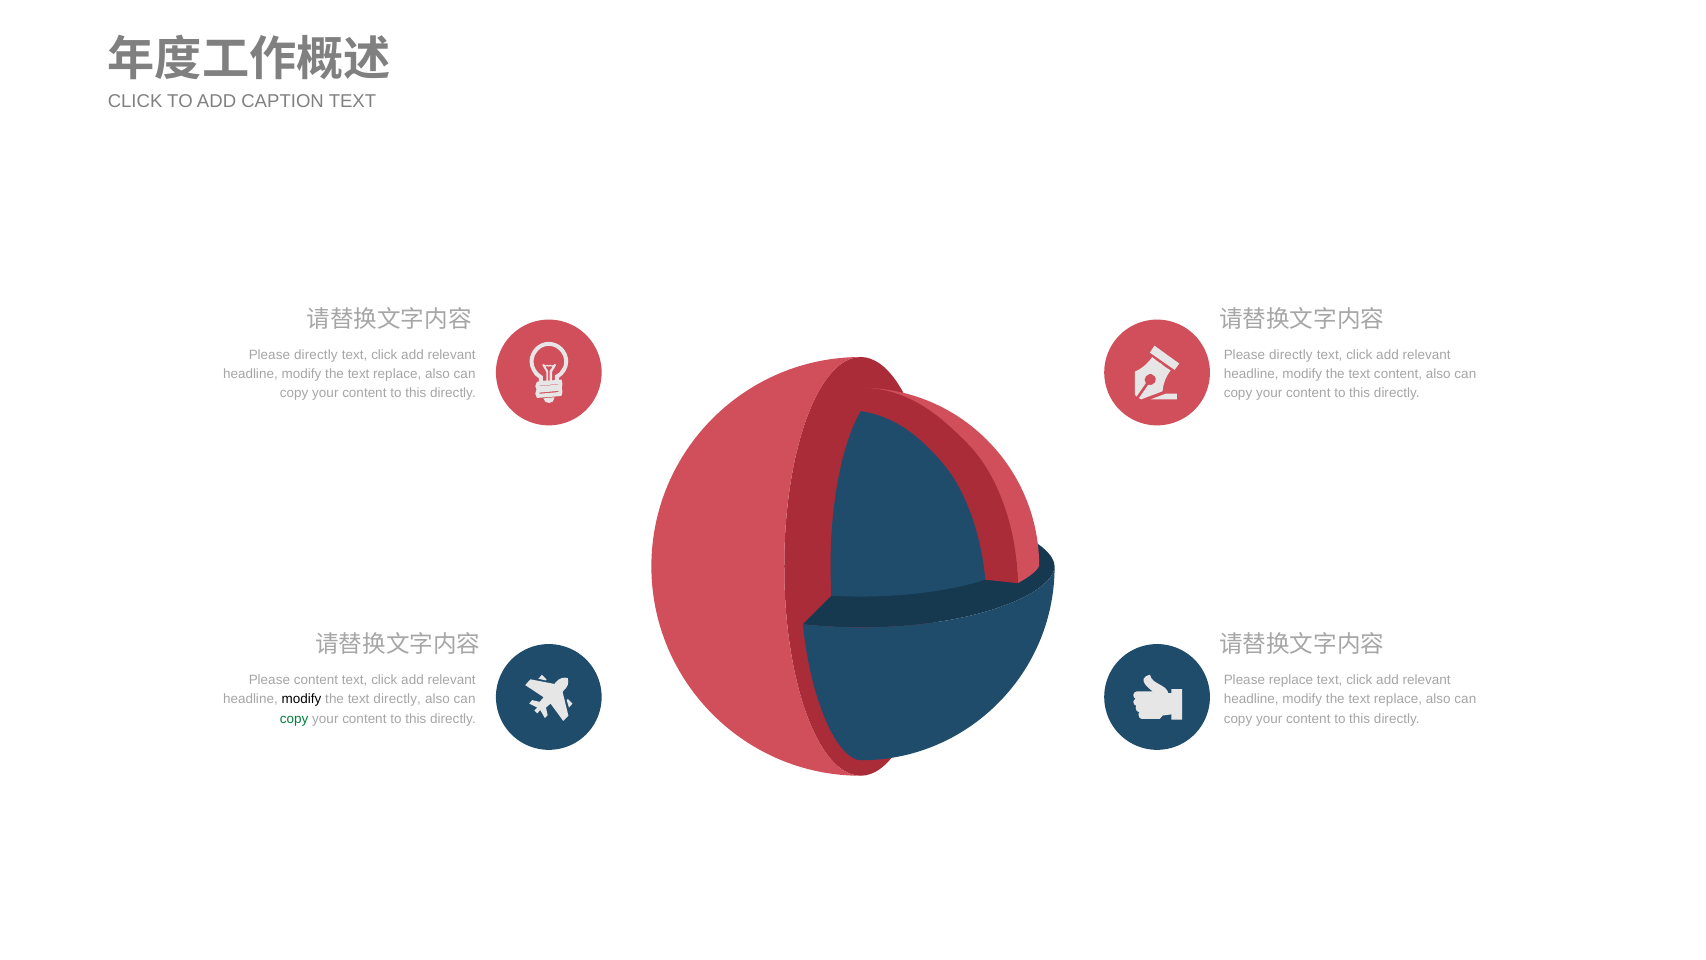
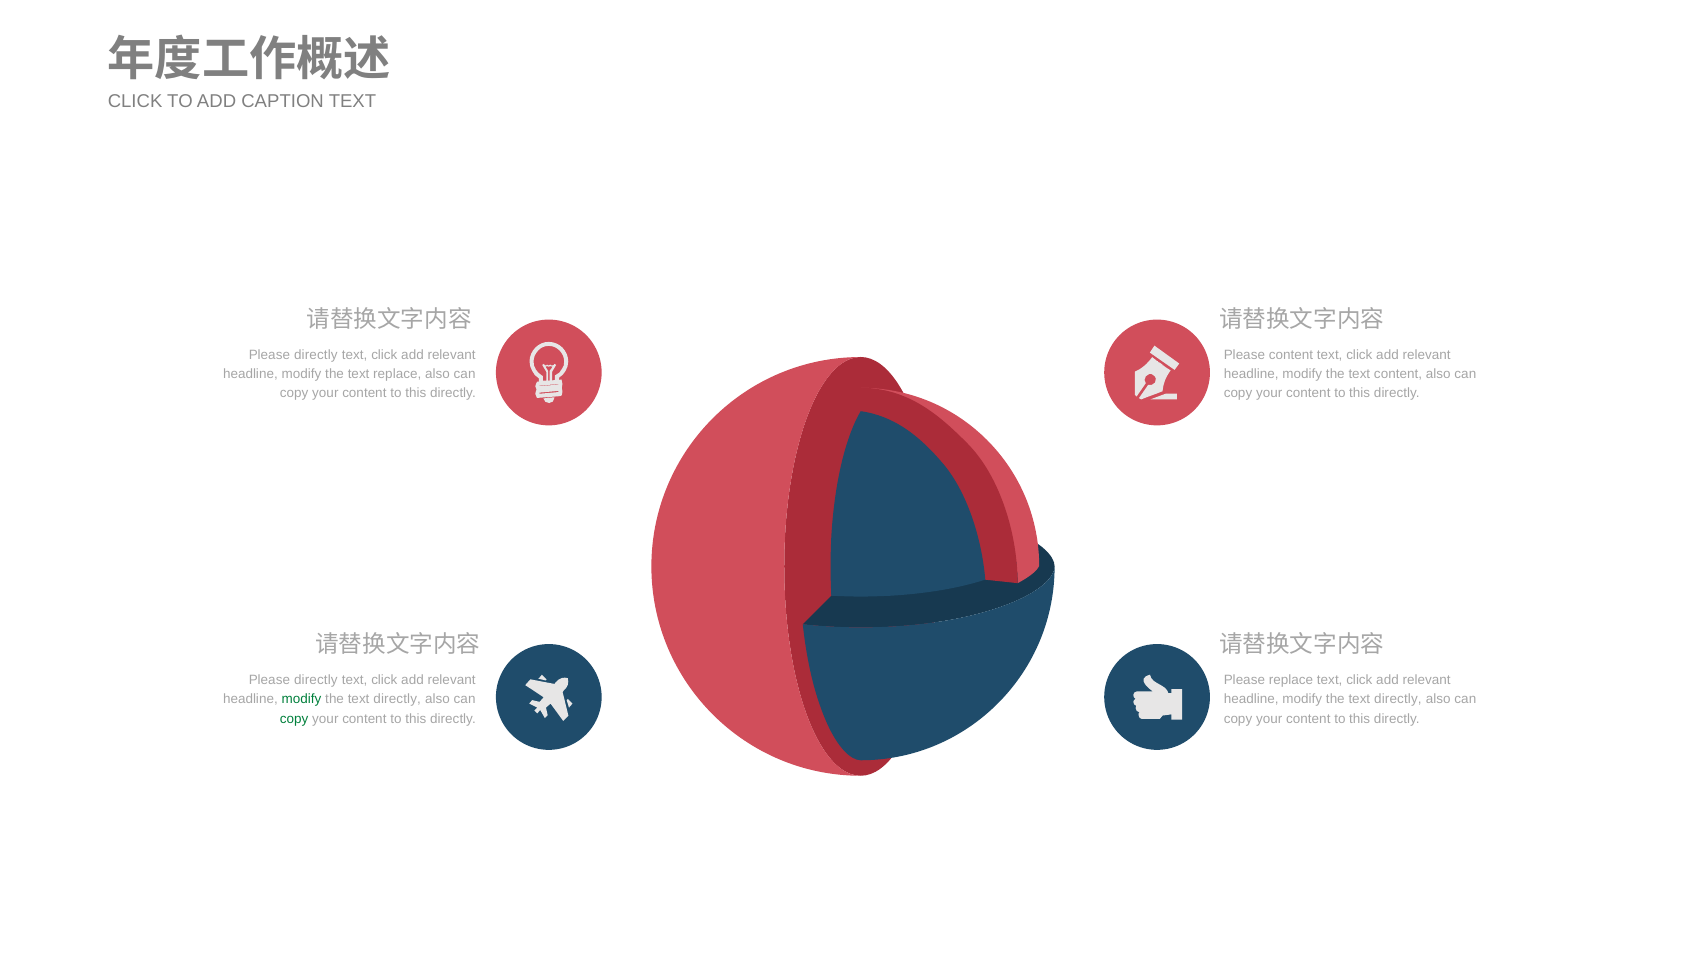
directly: directly -> content (1291, 355)
content: content -> directly (316, 680)
modify colour: black -> green (302, 699)
replace: replace -> directly (1398, 699)
